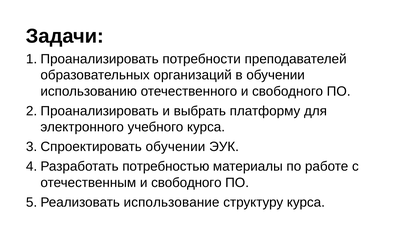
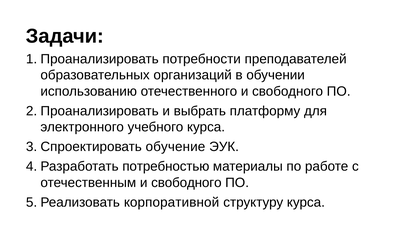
обучении: обучении -> обучение (175, 147)
использование: использование -> корпоративной (172, 202)
